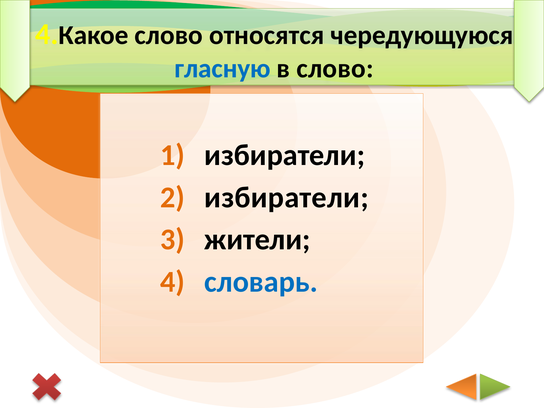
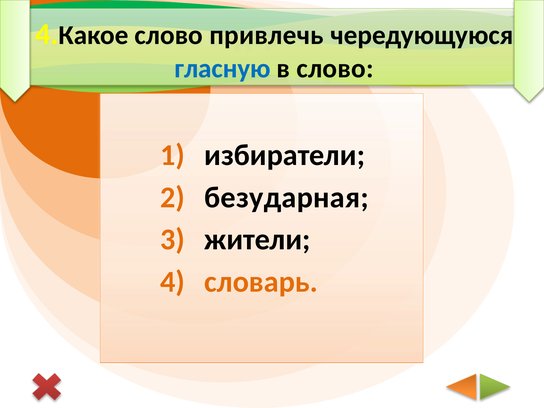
относятся: относятся -> привлечь (267, 35)
избиратели: избиратели -> безударная (286, 197)
словарь colour: blue -> orange (261, 282)
